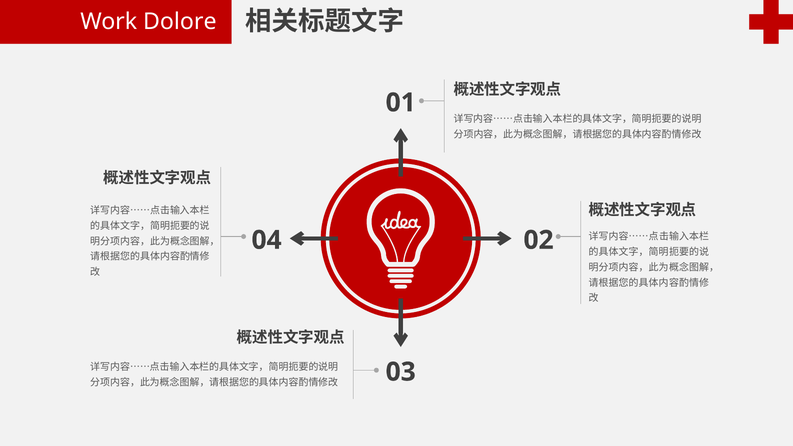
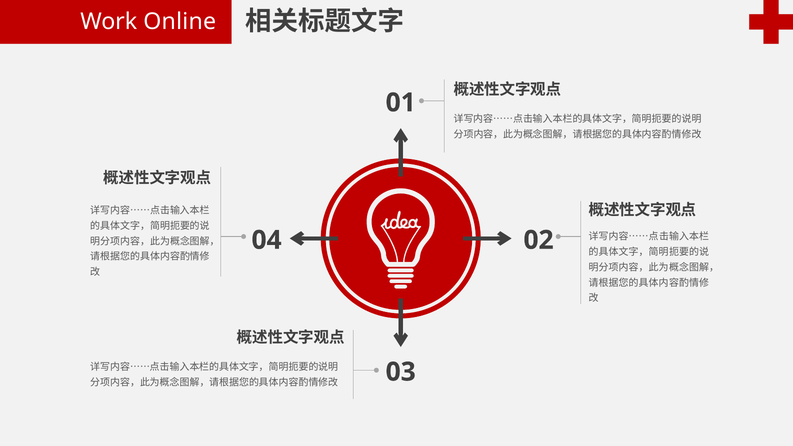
Dolore: Dolore -> Online (180, 22)
